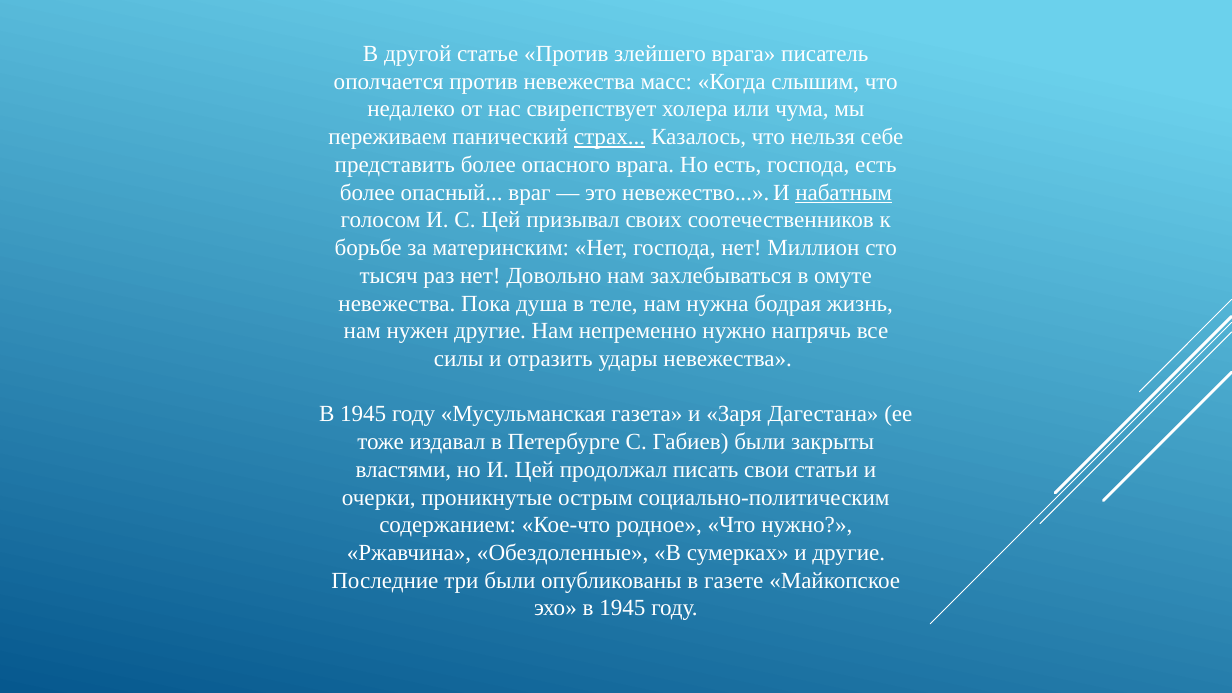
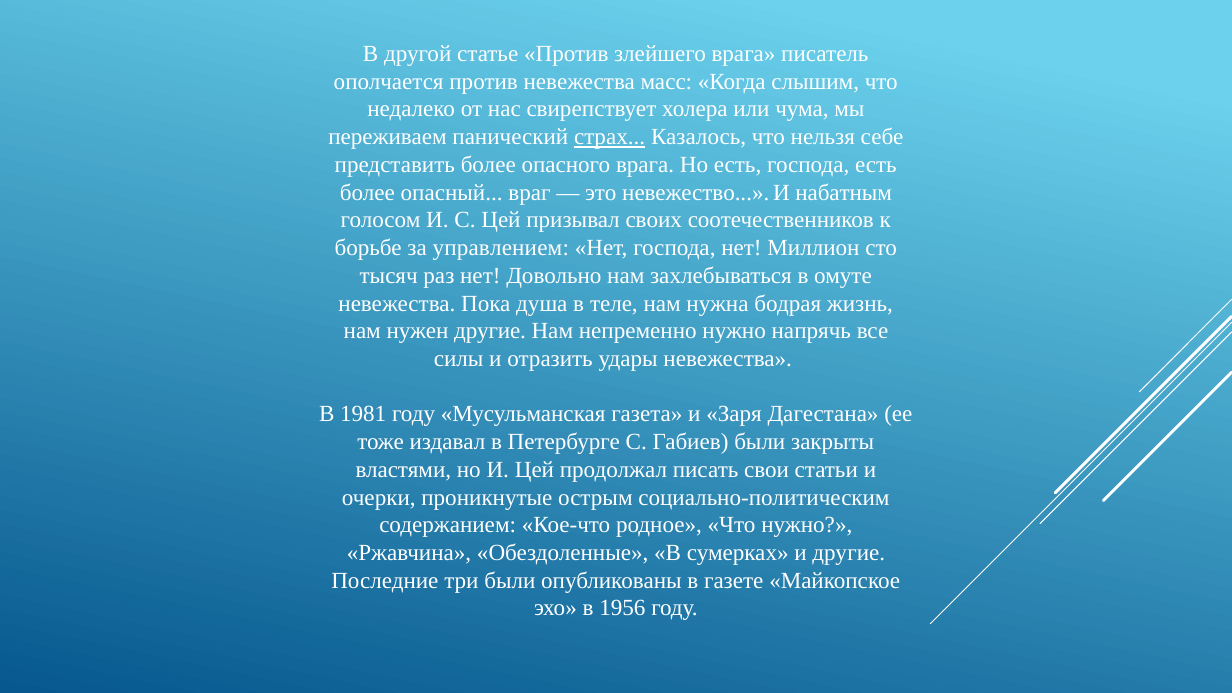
набатным underline: present -> none (844, 193)
материнским: материнским -> управлением (501, 248)
1945: 1945 -> 1981 (363, 414)
эхо в 1945: 1945 -> 1956 (622, 608)
